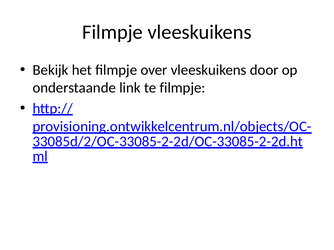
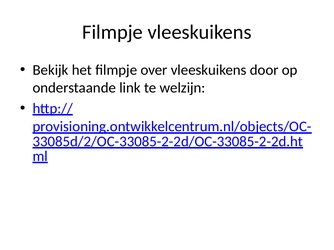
te filmpje: filmpje -> welzijn (182, 88)
